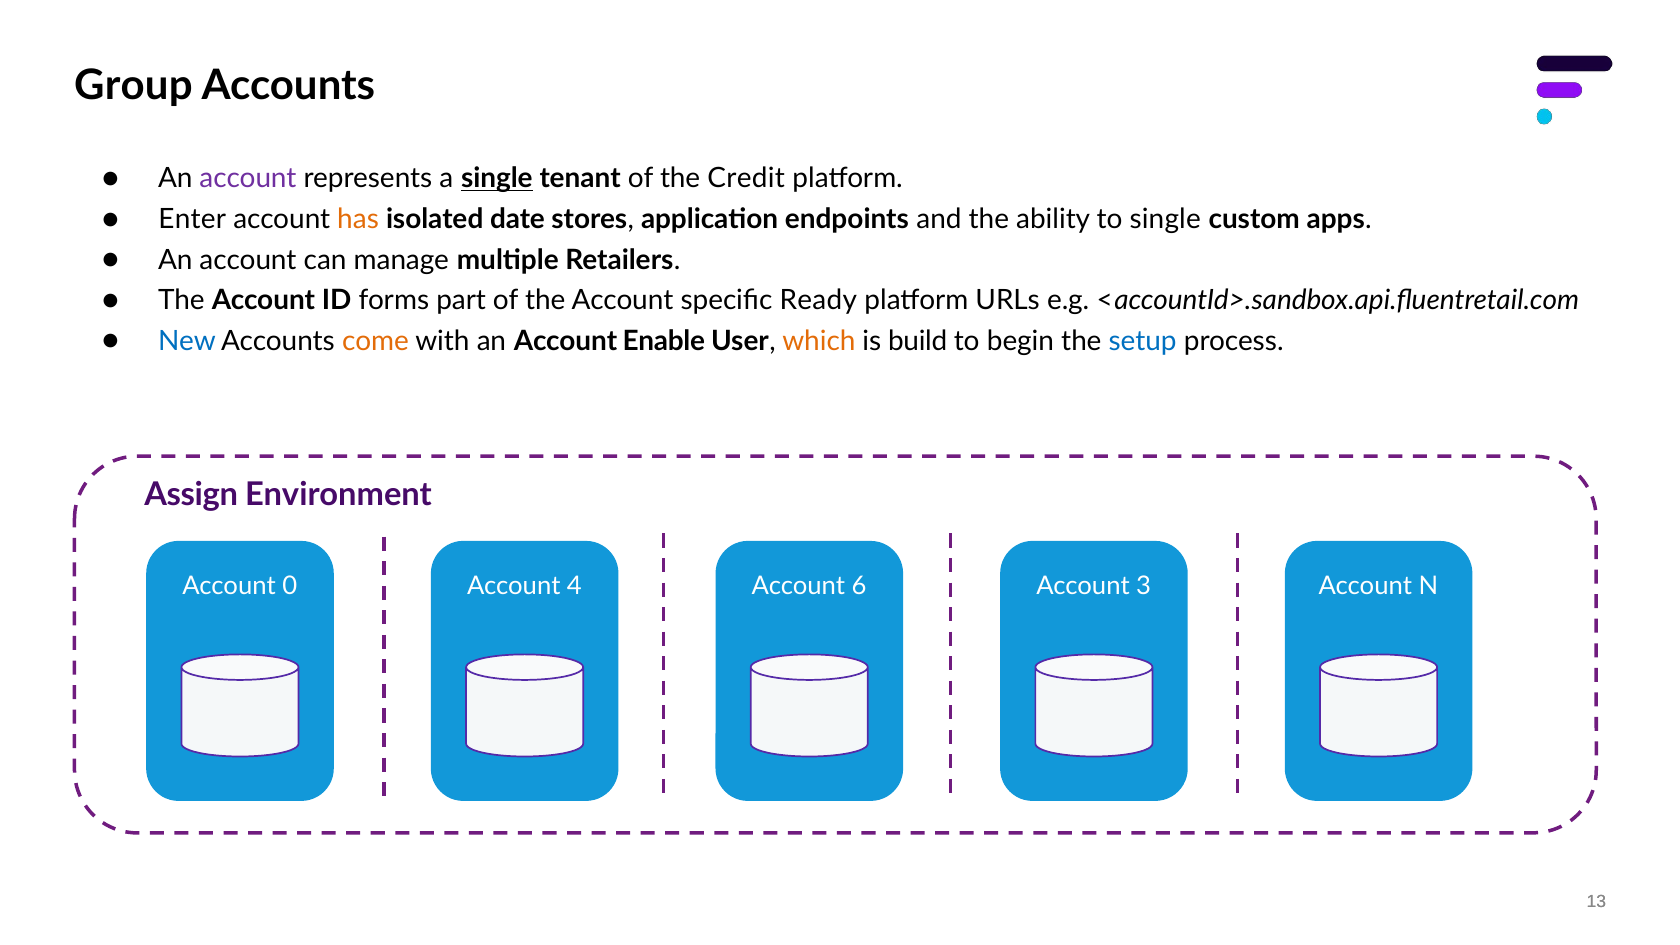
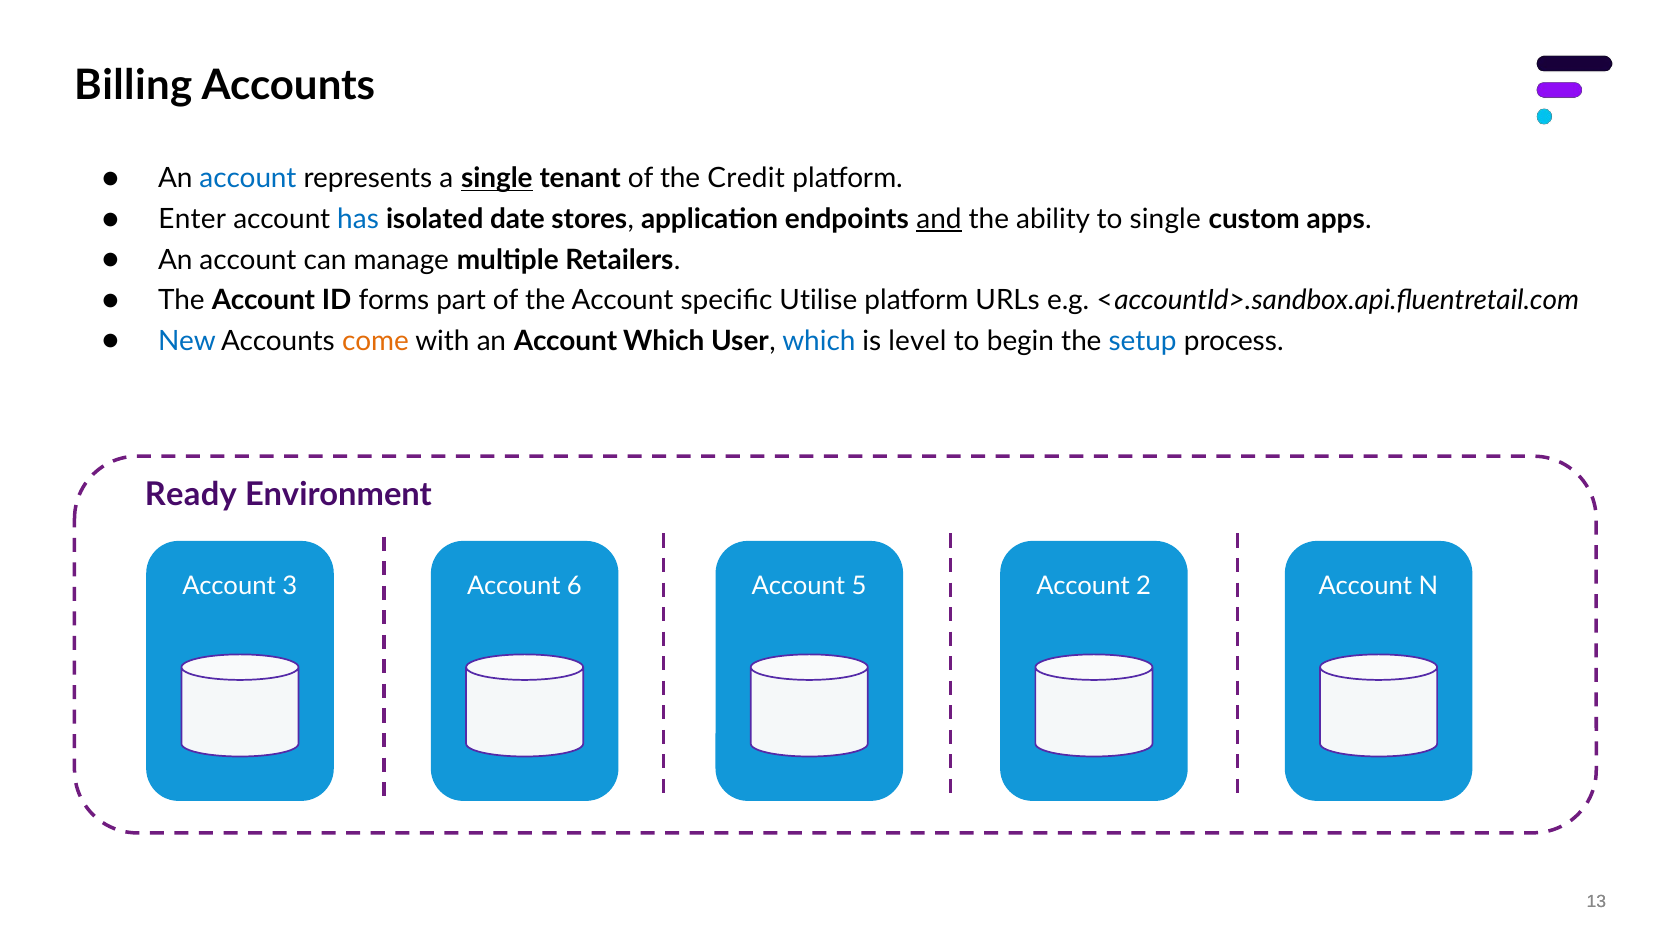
Group: Group -> Billing (133, 86)
account colour: purple -> blue (248, 179)
has colour: orange -> blue (358, 219)
and underline: none -> present (939, 219)
Ready: Ready -> Utilise (818, 300)
Account Enable: Enable -> Which (664, 341)
which colour: orange -> blue (819, 341)
build: build -> level (917, 341)
Assign: Assign -> Ready (191, 495)
0: 0 -> 3 (290, 586)
4: 4 -> 6 (574, 586)
6: 6 -> 5 (859, 586)
3: 3 -> 2 (1144, 586)
